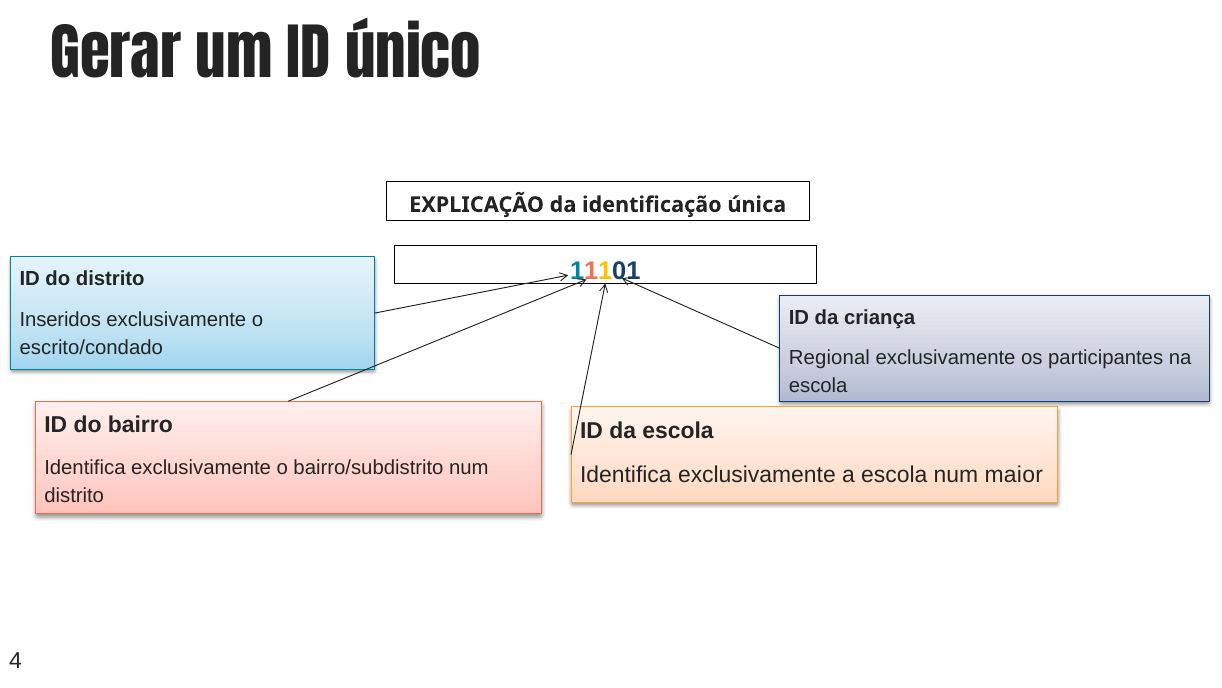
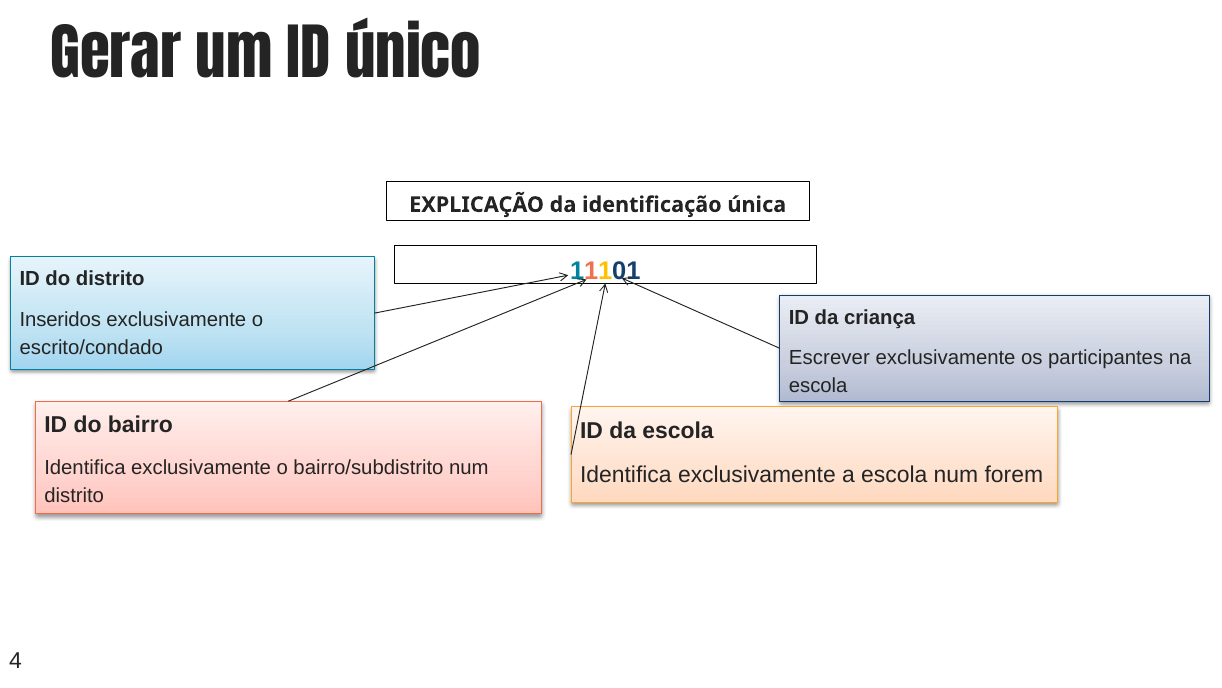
Regional: Regional -> Escrever (829, 358)
maior: maior -> forem (1014, 475)
